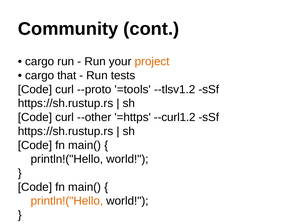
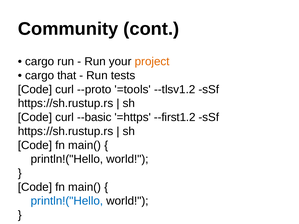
--other: --other -> --basic (94, 117)
--curl1.2: --curl1.2 -> --first1.2 (175, 117)
println!("Hello colour: orange -> blue (67, 201)
